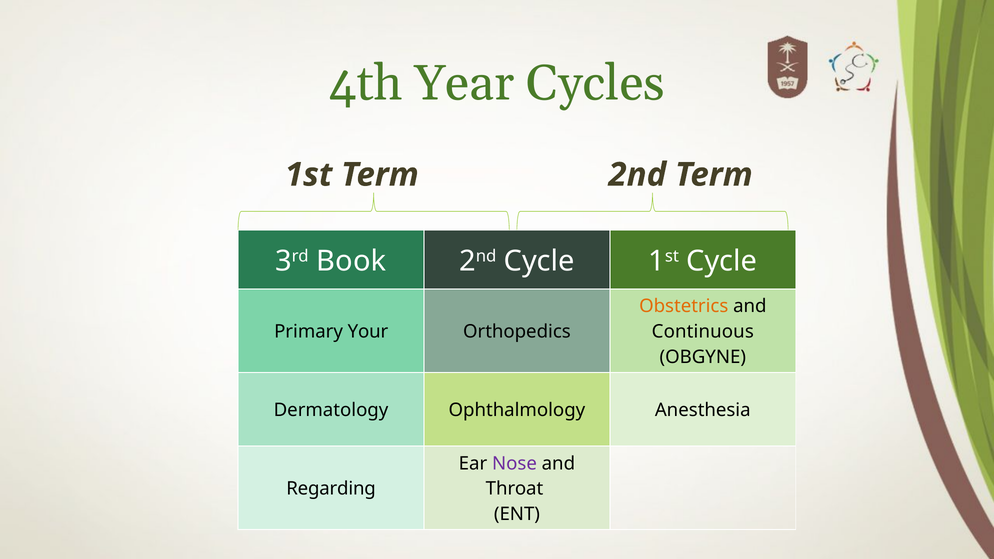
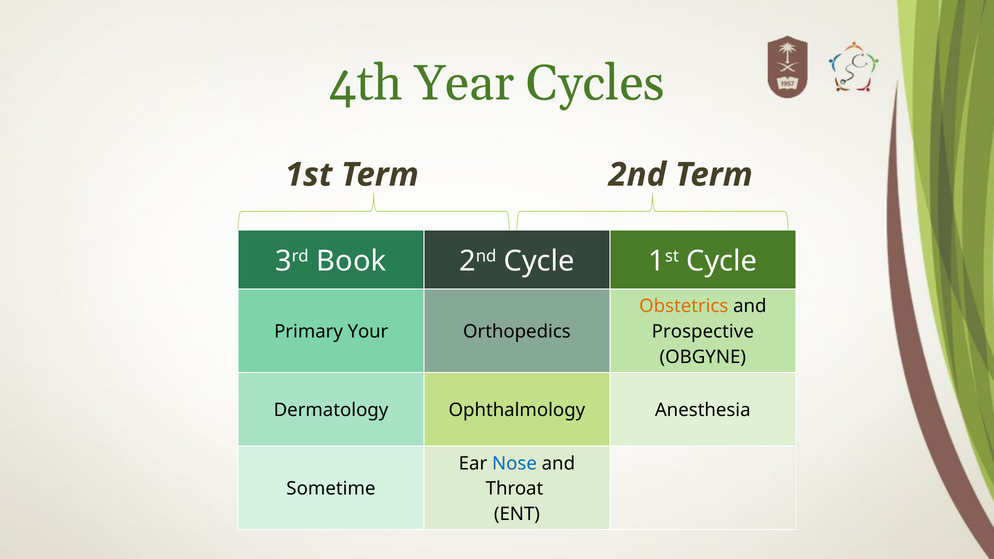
Continuous: Continuous -> Prospective (703, 332)
Nose colour: purple -> blue (514, 464)
Regarding: Regarding -> Sometime (331, 489)
